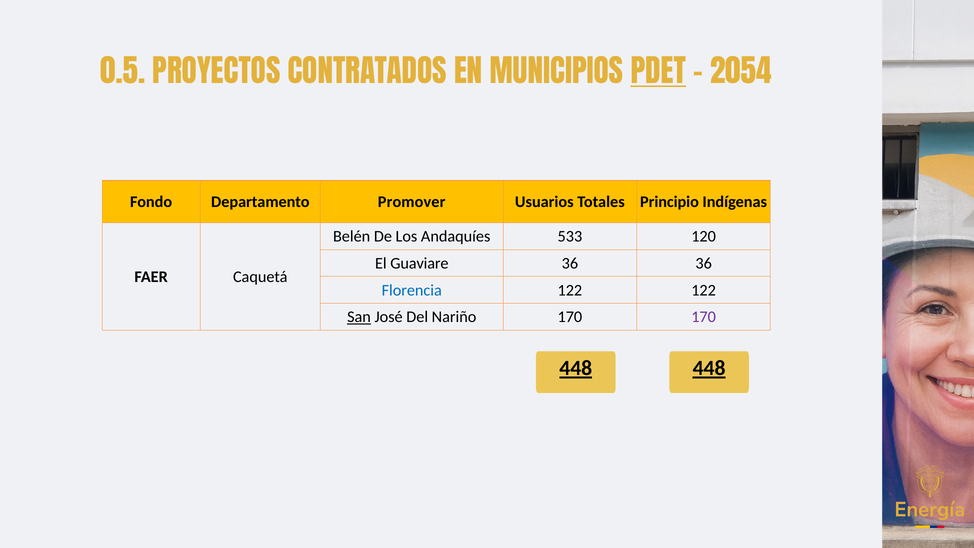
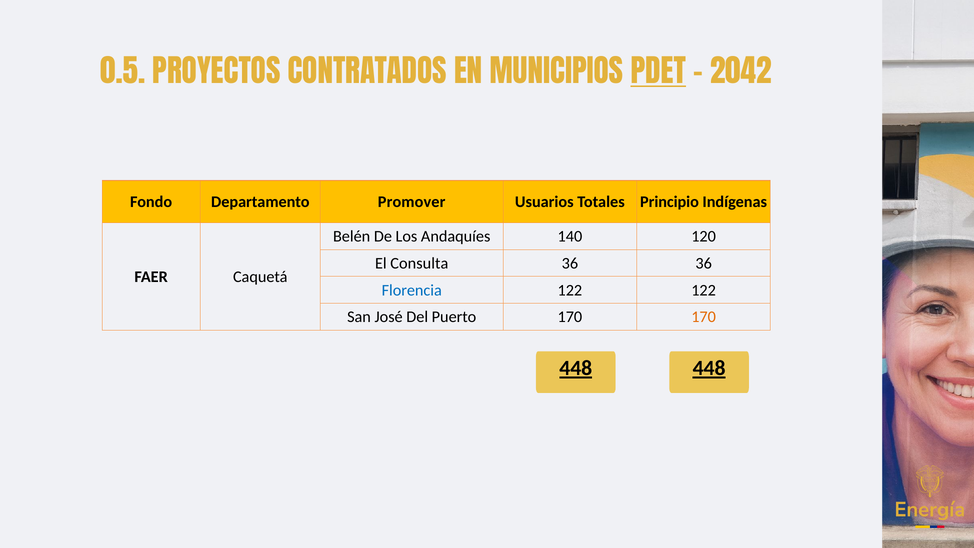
2054: 2054 -> 2042 (741, 73)
533: 533 -> 140 (570, 236)
Guaviare: Guaviare -> Consulta (419, 263)
San underline: present -> none (359, 317)
Nariño: Nariño -> Puerto (454, 317)
170 colour: purple -> orange (704, 317)
